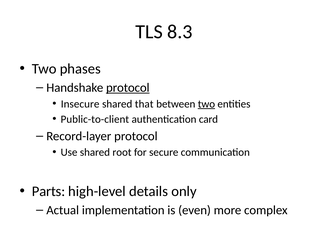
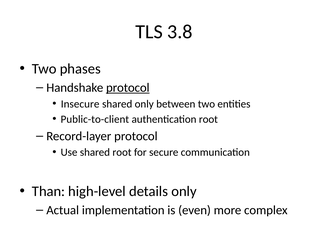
8.3: 8.3 -> 3.8 (180, 32)
shared that: that -> only (144, 104)
two underline: present -> none (206, 104)
authentication card: card -> root (208, 119)
Parts: Parts -> Than (48, 191)
